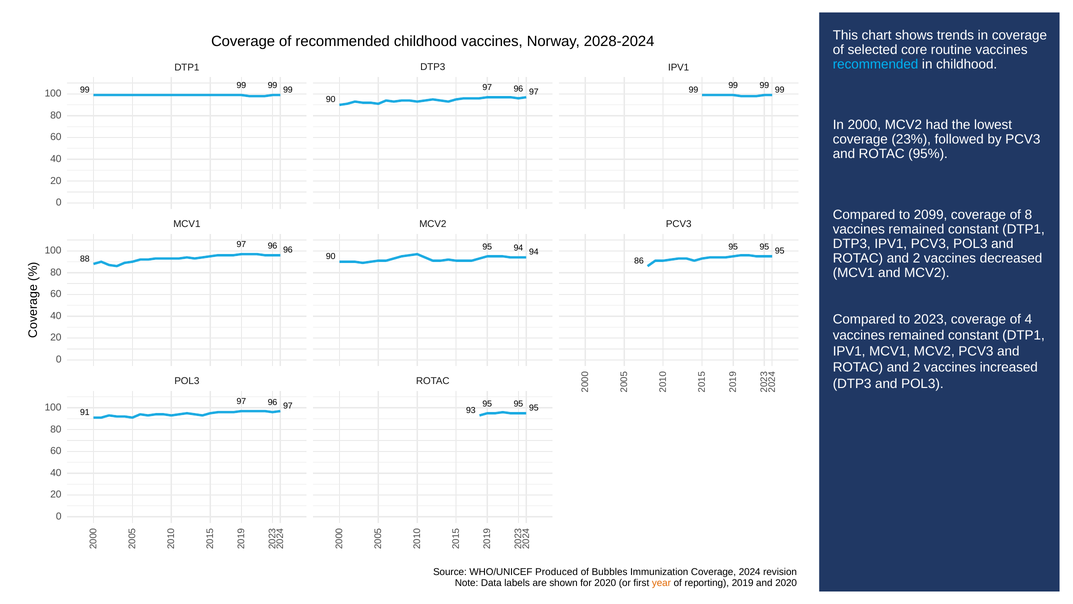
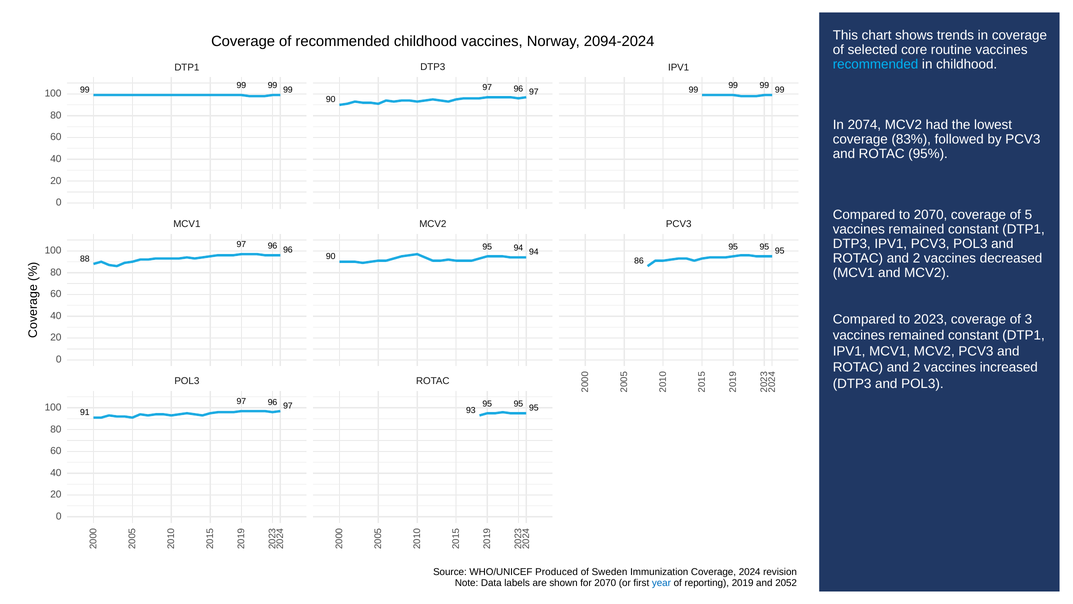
2028-2024: 2028-2024 -> 2094-2024 (619, 42)
2000: 2000 -> 2074 (864, 125)
23%: 23% -> 83% (911, 139)
to 2099: 2099 -> 2070 (931, 214)
of 8: 8 -> 5 (1028, 214)
of 4: 4 -> 3 (1028, 319)
Bubbles: Bubbles -> Sweden (610, 572)
for 2020: 2020 -> 2070 (605, 582)
year colour: orange -> blue (661, 582)
and 2020: 2020 -> 2052 (786, 582)
